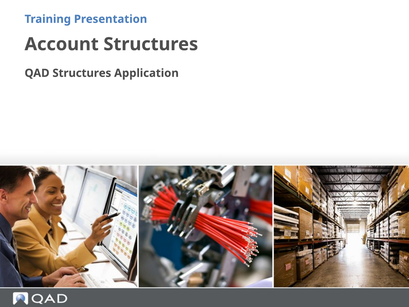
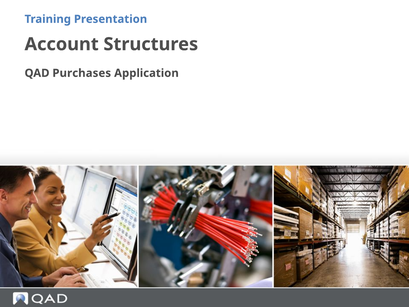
QAD Structures: Structures -> Purchases (82, 73)
